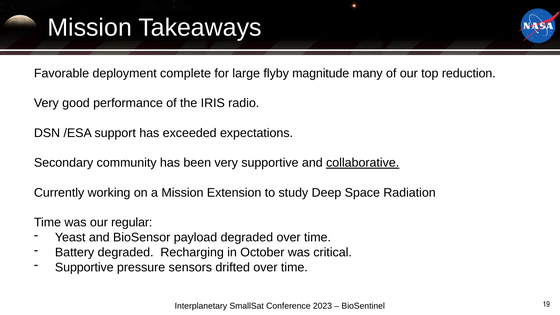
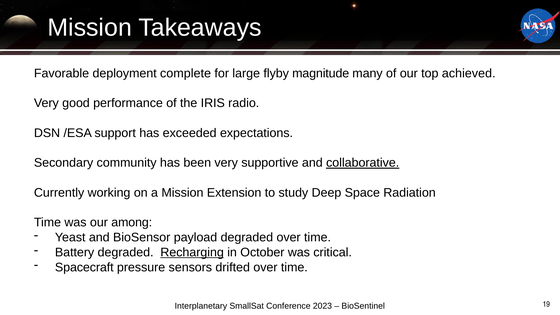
reduction: reduction -> achieved (469, 73)
regular: regular -> among (132, 222)
Recharging underline: none -> present (192, 252)
Supportive: Supportive -> Spacecraft (84, 267)
